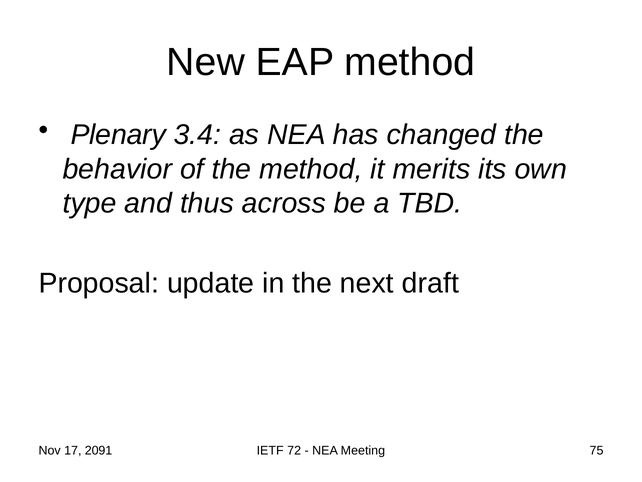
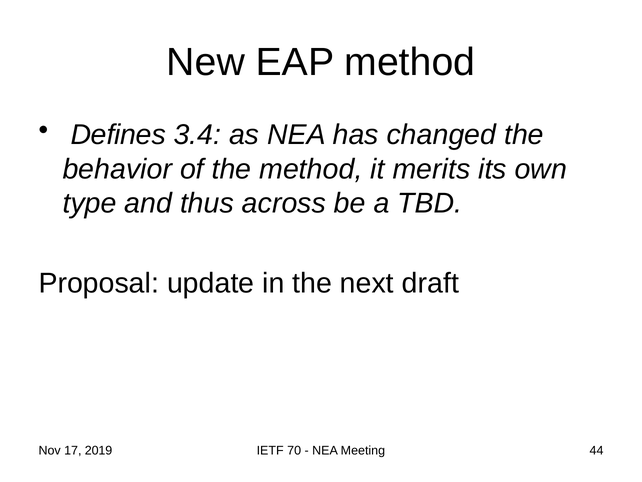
Plenary: Plenary -> Defines (118, 135)
2091: 2091 -> 2019 (99, 450)
72: 72 -> 70 (294, 450)
75: 75 -> 44 (597, 450)
